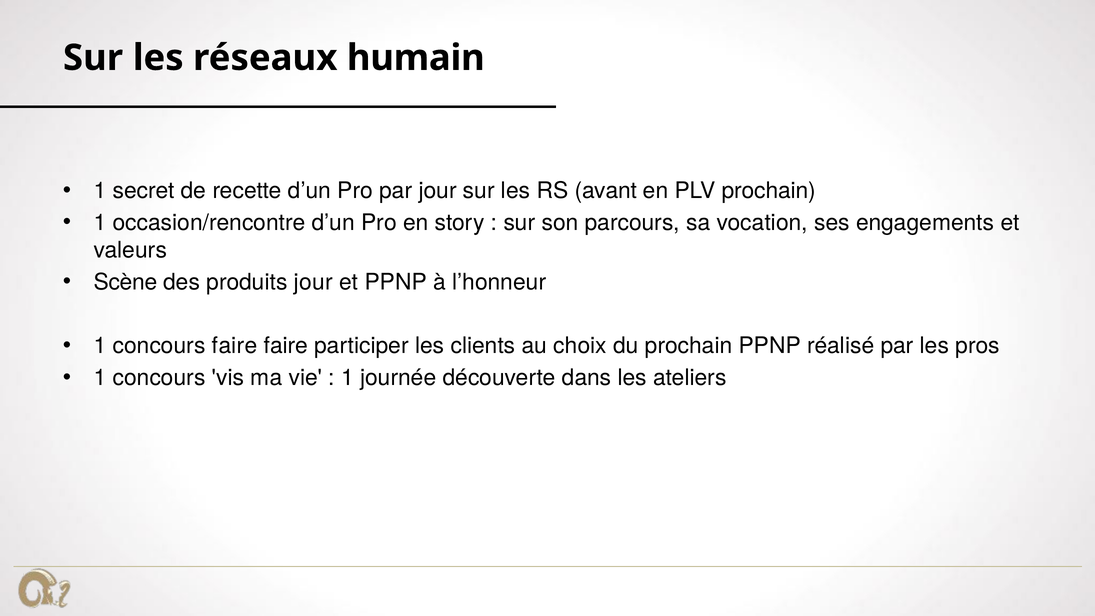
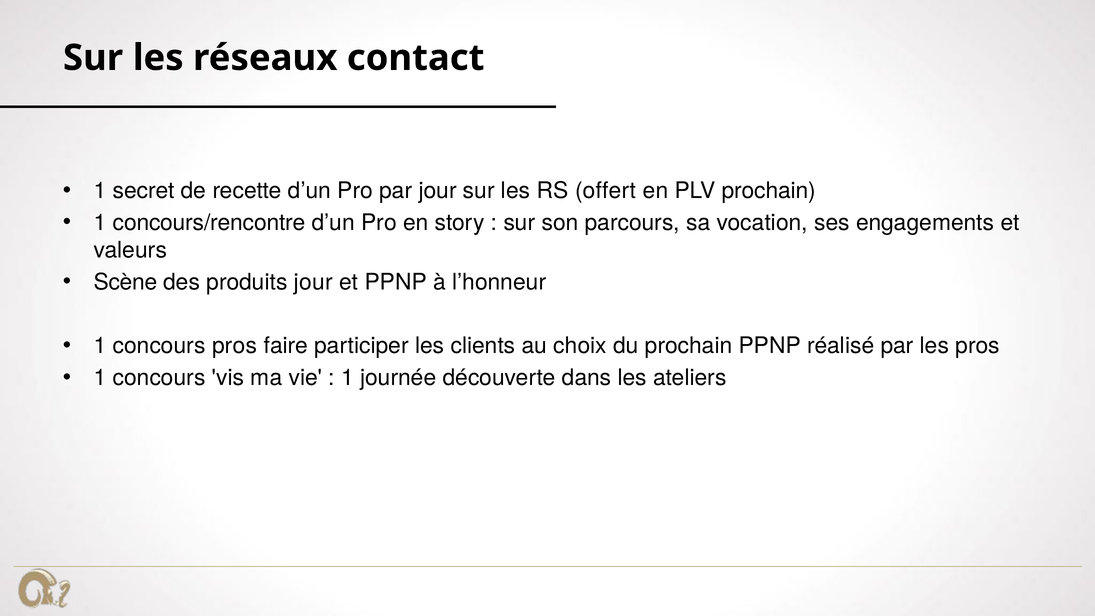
humain: humain -> contact (416, 58)
avant: avant -> offert (606, 191)
occasion/rencontre: occasion/rencontre -> concours/rencontre (209, 223)
concours faire: faire -> pros (235, 346)
